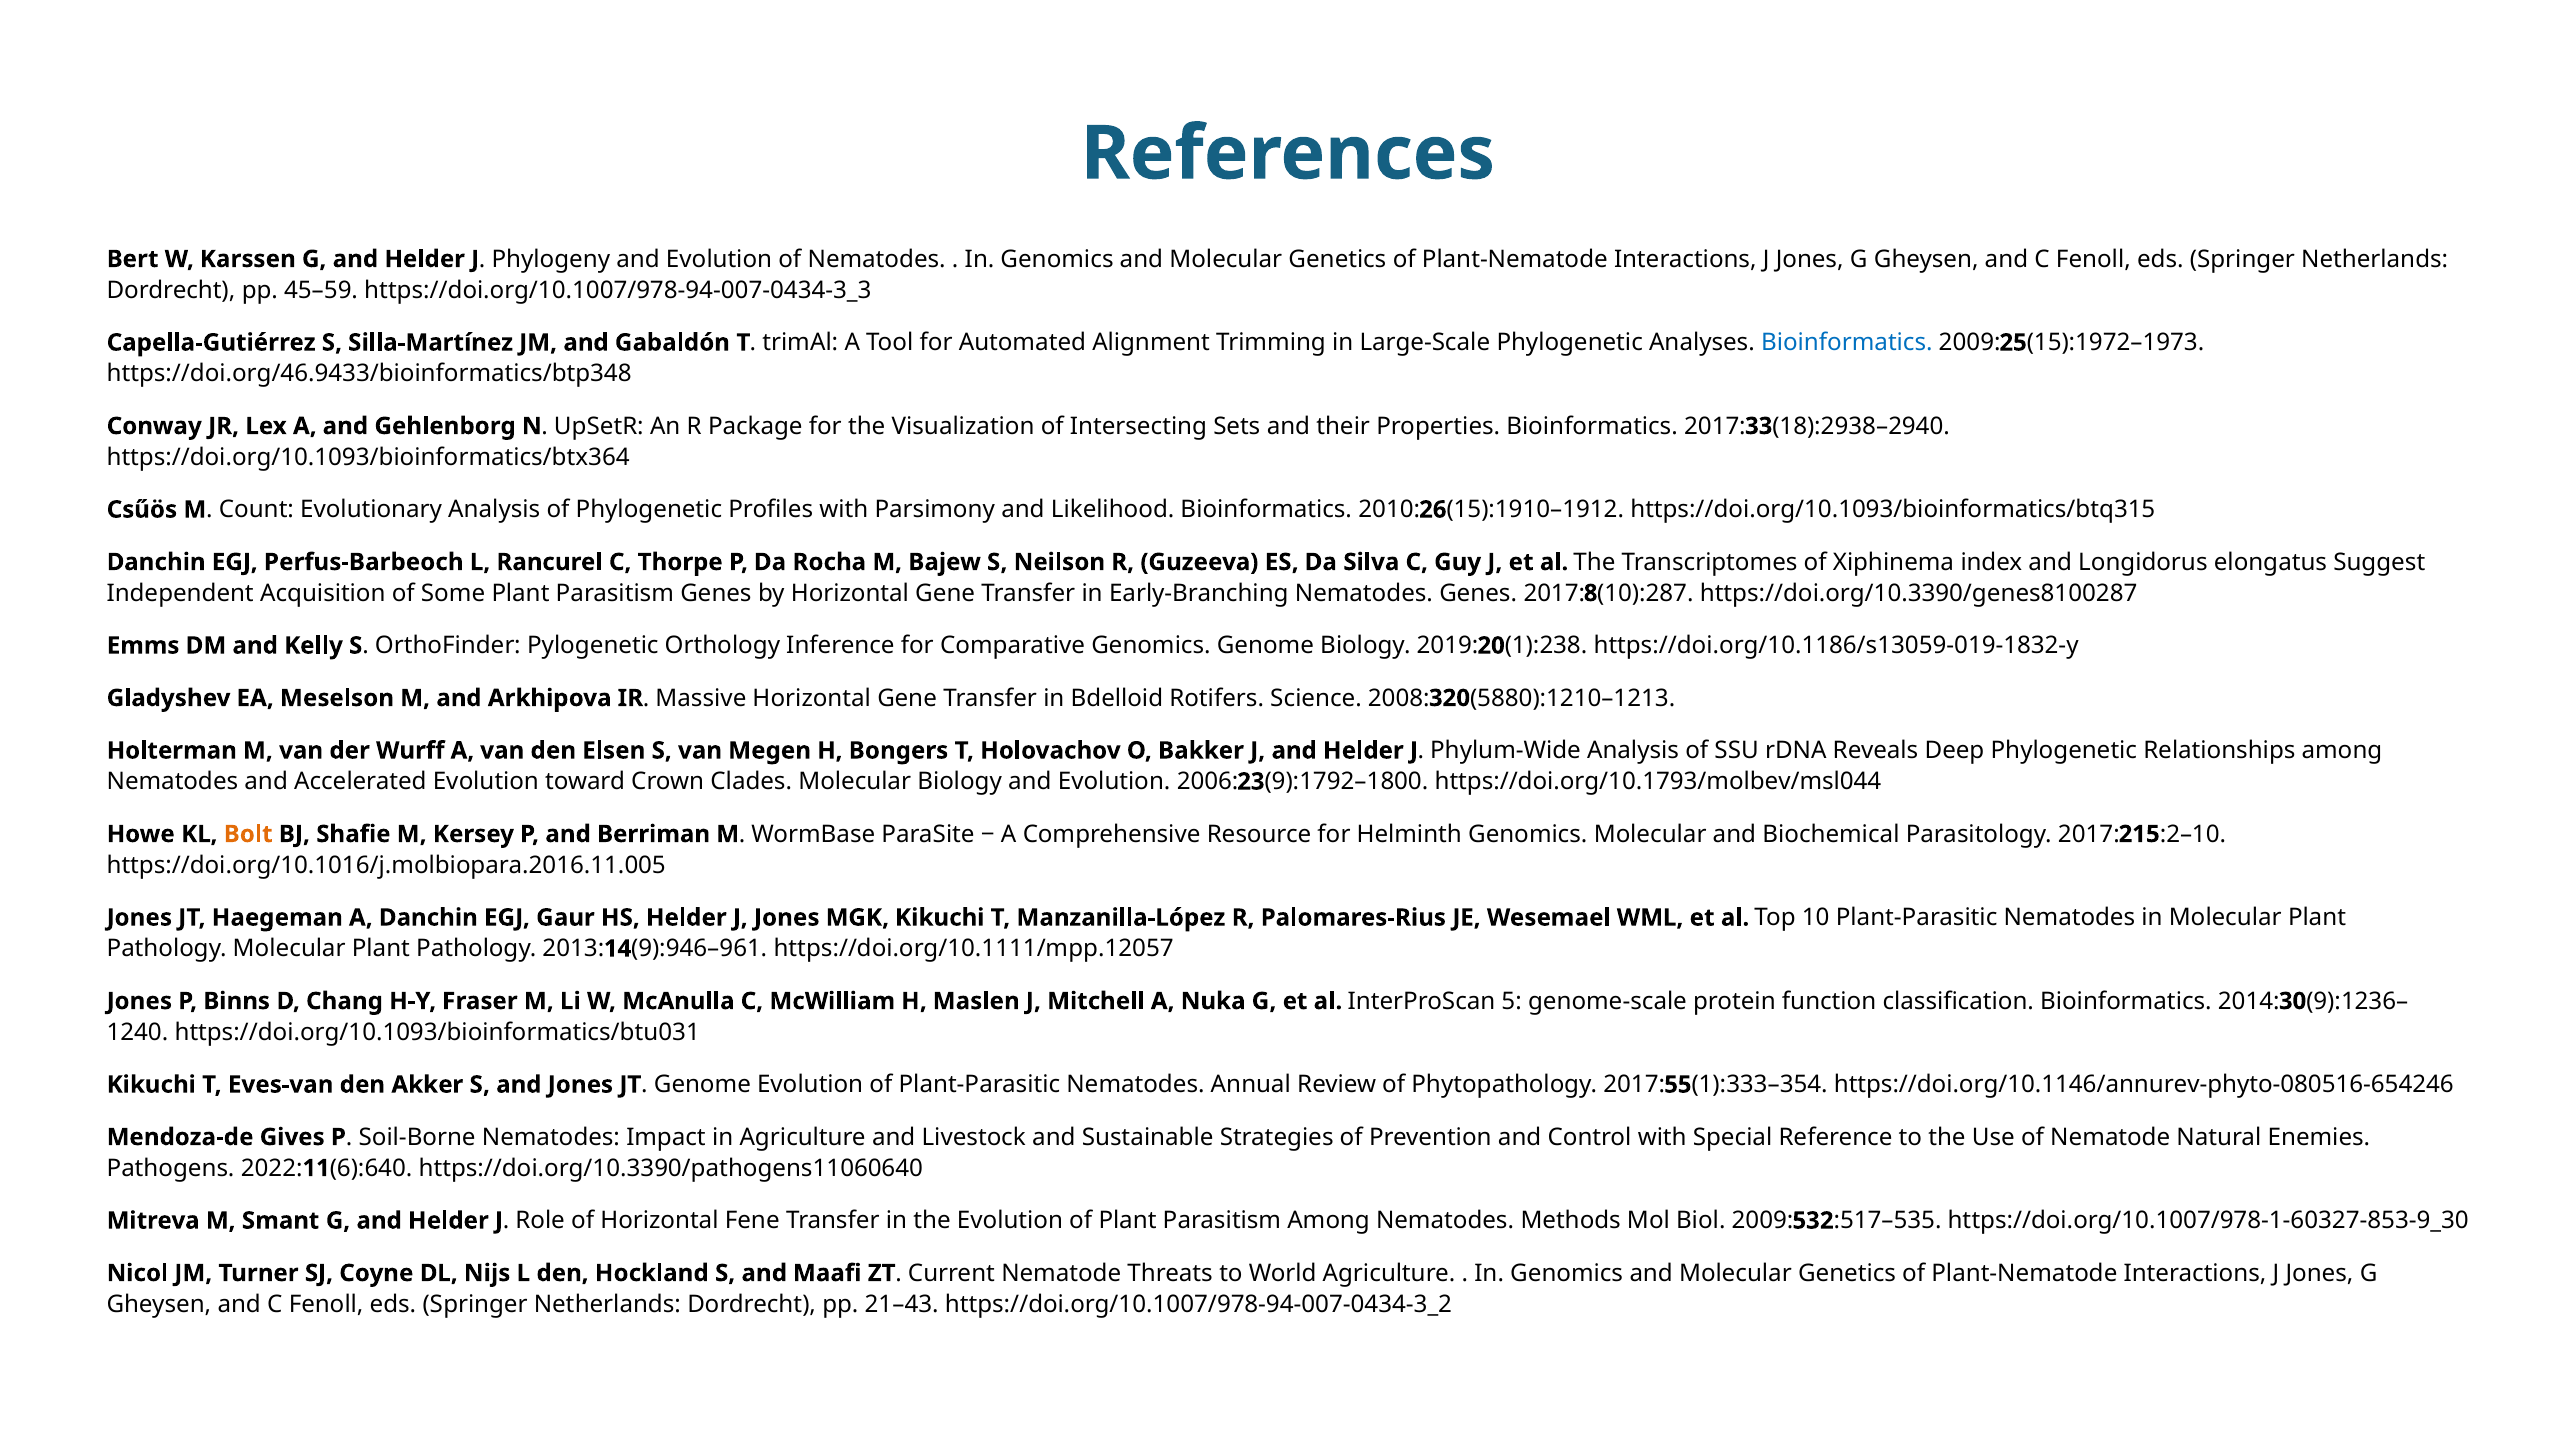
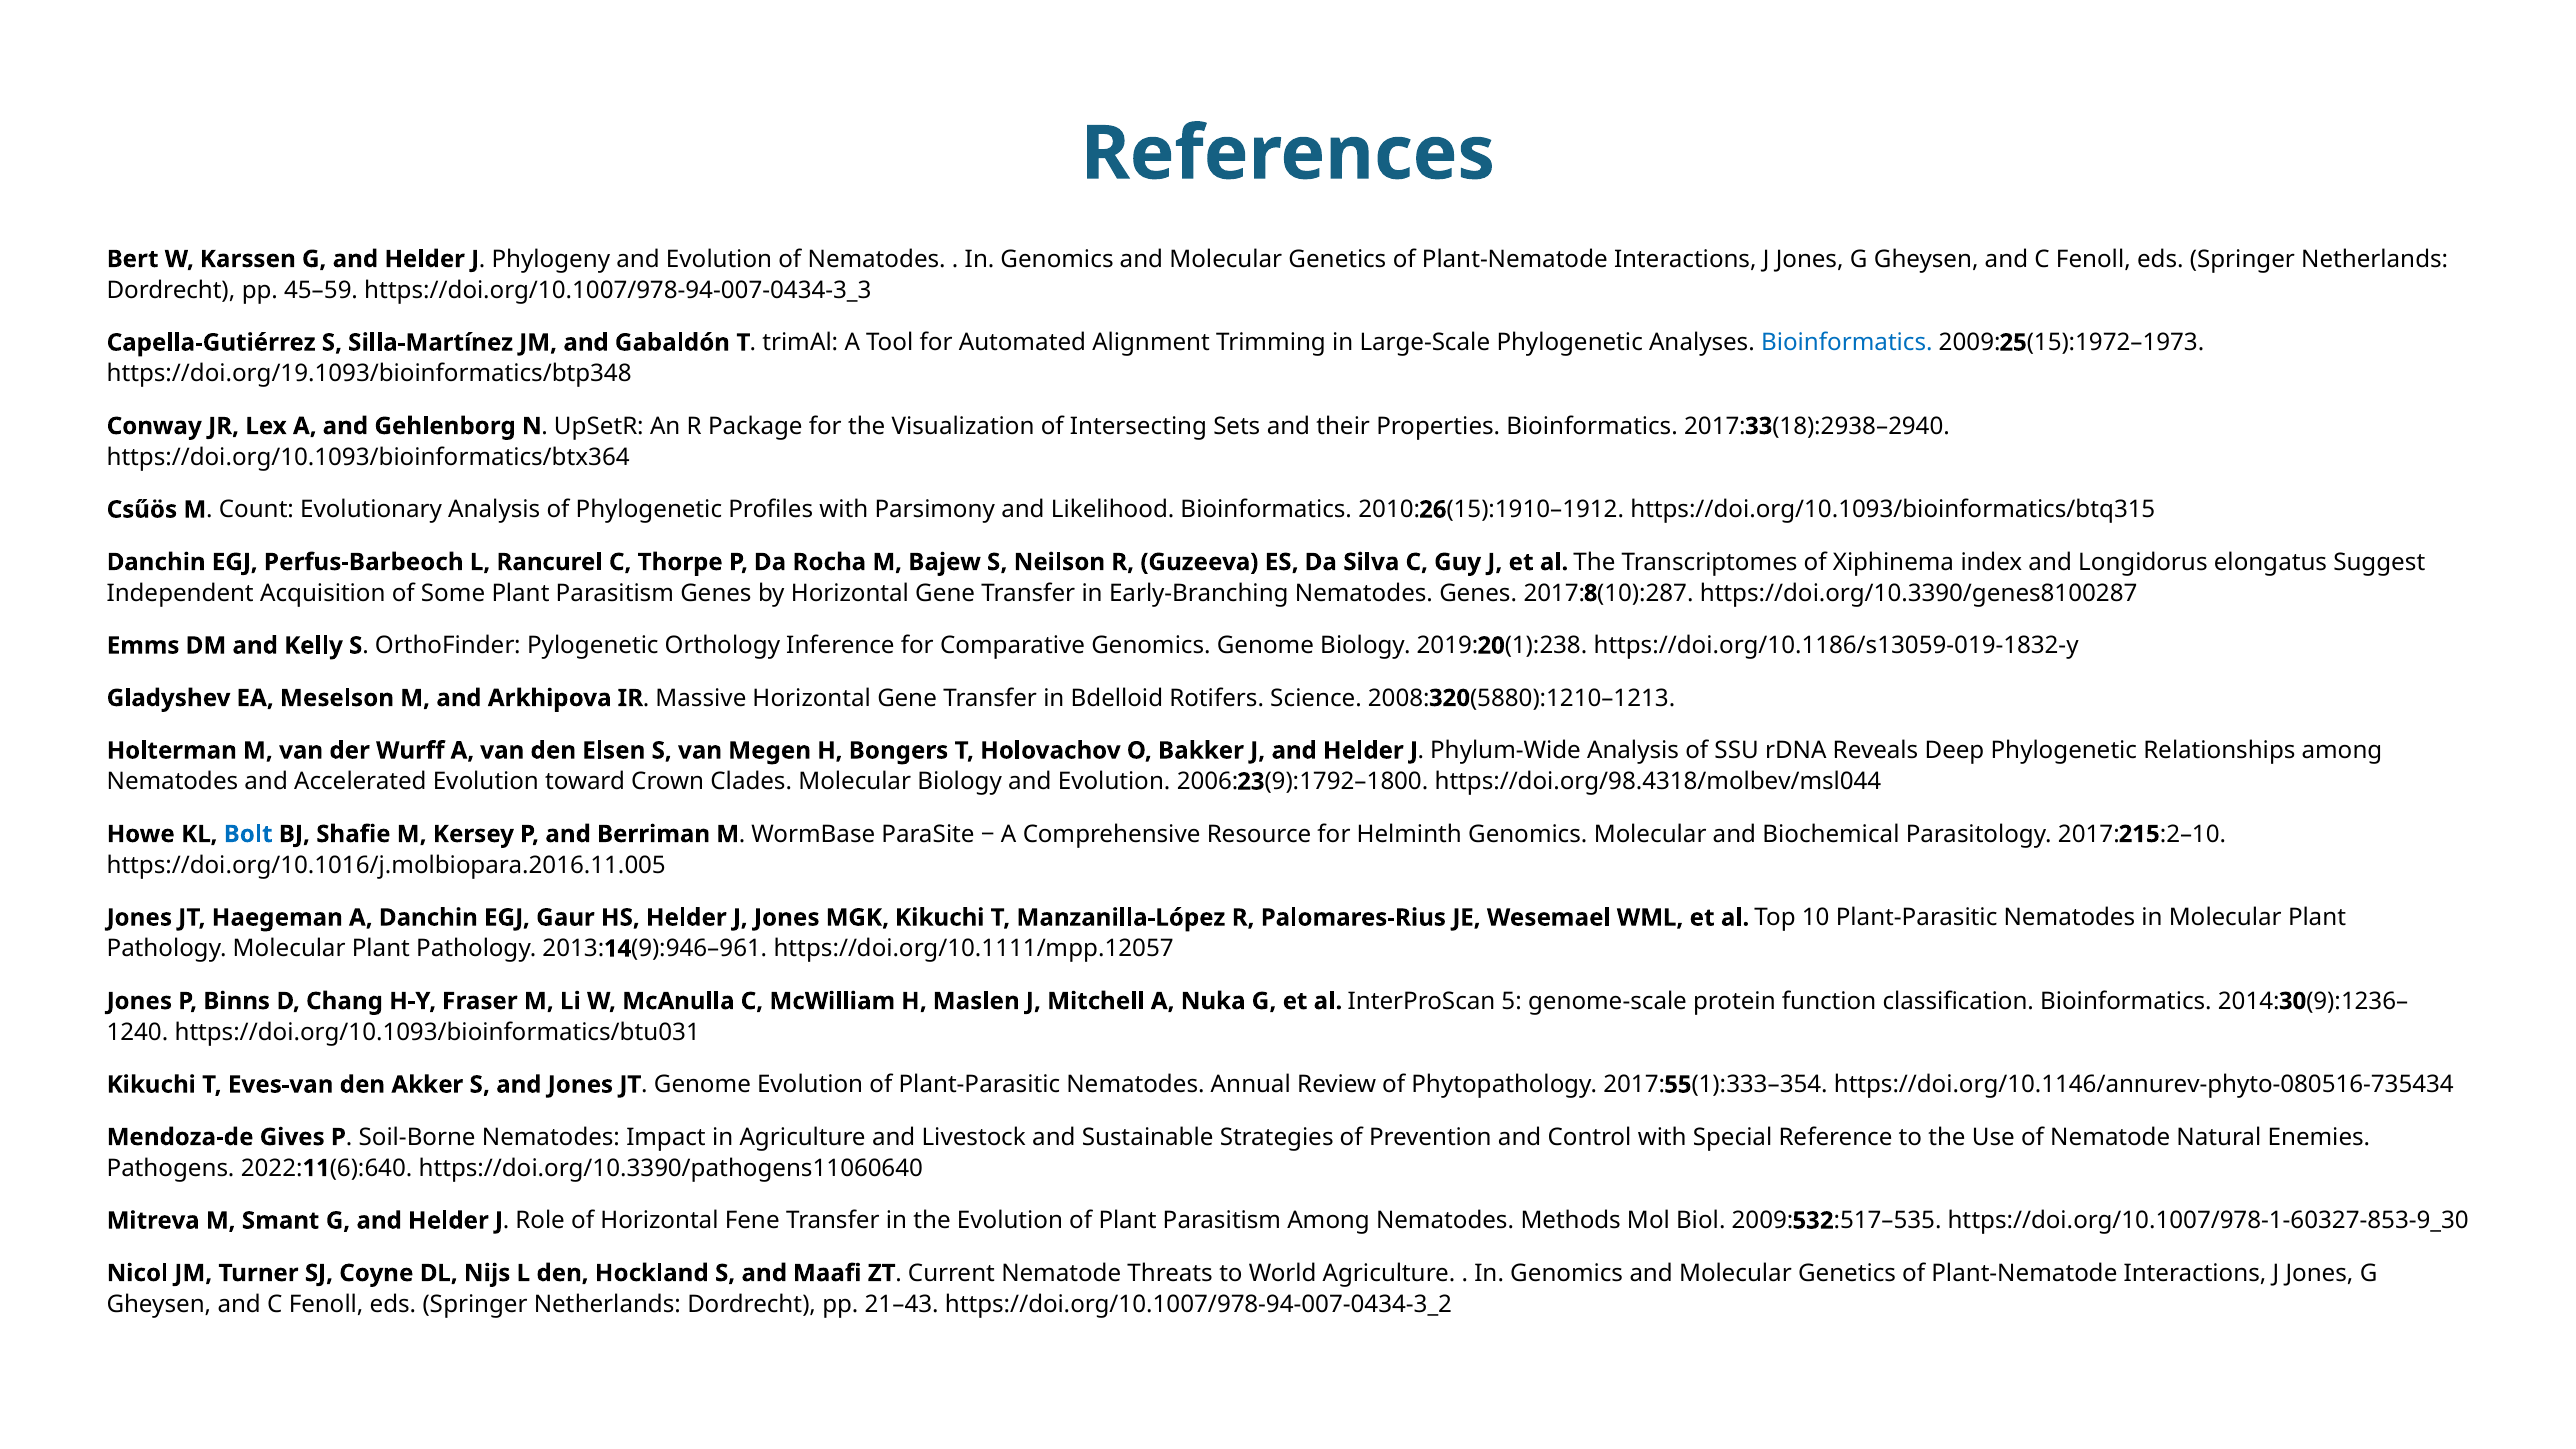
https://doi.org/46.9433/bioinformatics/btp348: https://doi.org/46.9433/bioinformatics/btp348 -> https://doi.org/19.1093/bioinformatics/btp348 (369, 374)
https://doi.org/10.1793/molbev/msl044: https://doi.org/10.1793/molbev/msl044 -> https://doi.org/98.4318/molbev/msl044 (1658, 782)
Bolt colour: orange -> blue (248, 834)
https://doi.org/10.1146/annurev-phyto-080516-654246: https://doi.org/10.1146/annurev-phyto-080516-654246 -> https://doi.org/10.1146/annurev-phyto-080516-735434 (2144, 1085)
